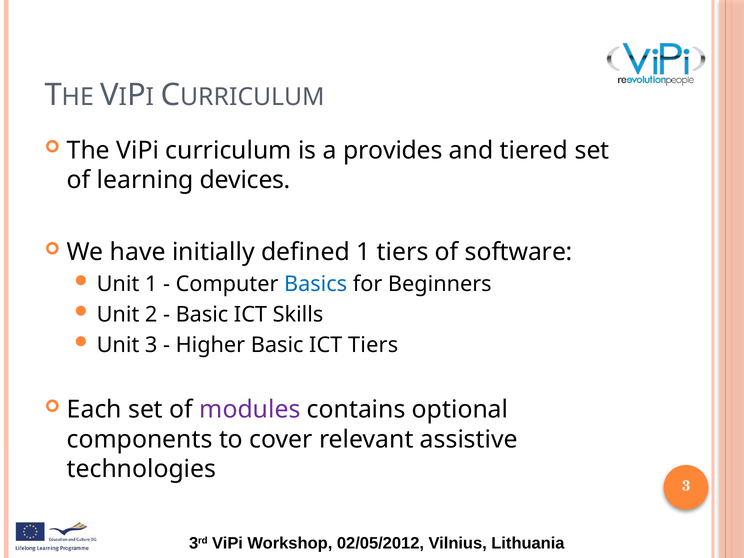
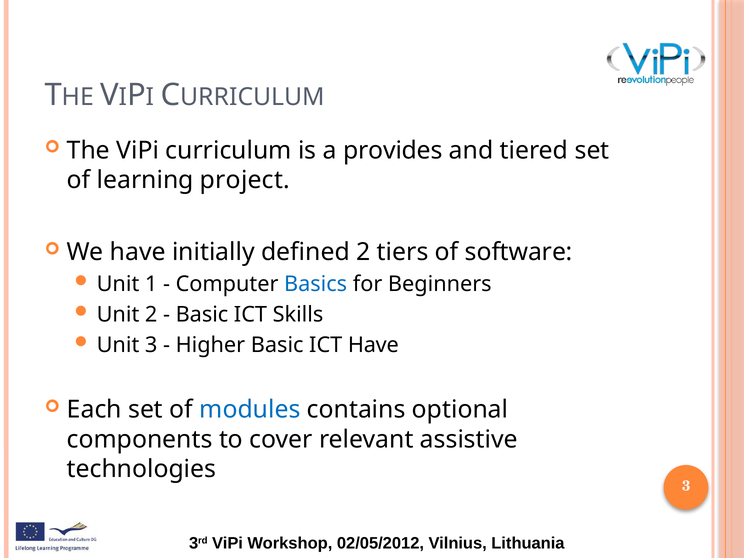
devices: devices -> project (245, 180)
defined 1: 1 -> 2 (363, 252)
ICT Tiers: Tiers -> Have (373, 345)
modules colour: purple -> blue (250, 410)
